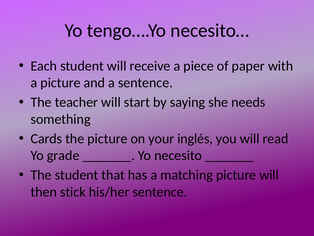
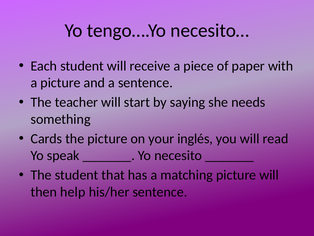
grade: grade -> speak (63, 155)
stick: stick -> help (73, 192)
